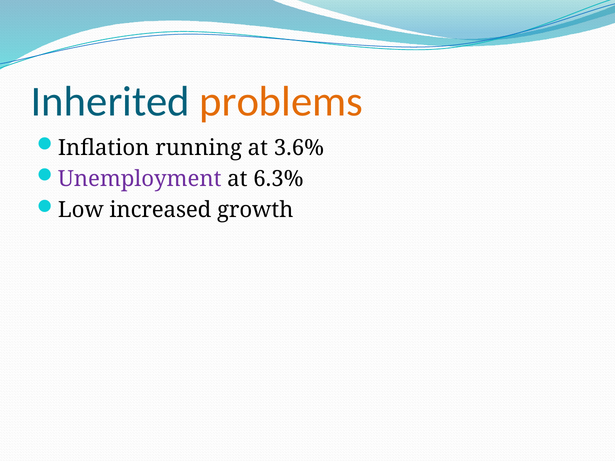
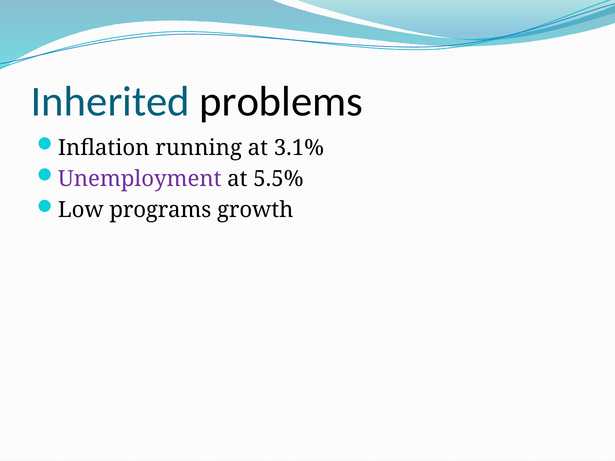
problems colour: orange -> black (281, 102)
3.6%: 3.6% -> 3.1% (299, 148)
6.3%: 6.3% -> 5.5% (278, 179)
increased: increased -> programs (160, 210)
